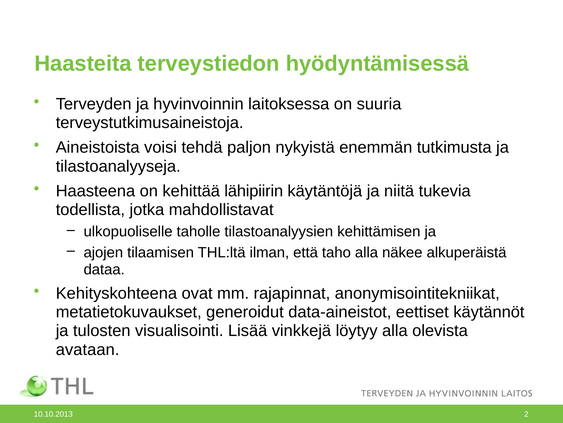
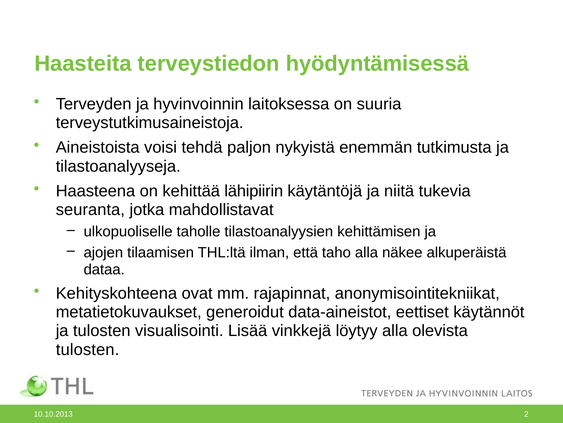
todellista: todellista -> seuranta (90, 209)
avataan: avataan -> tulosten (88, 349)
